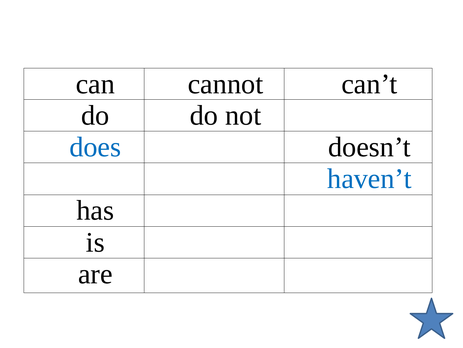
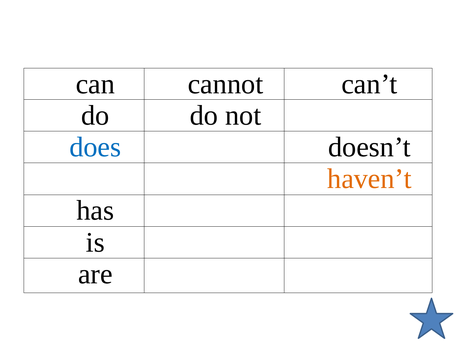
haven’t colour: blue -> orange (369, 178)
